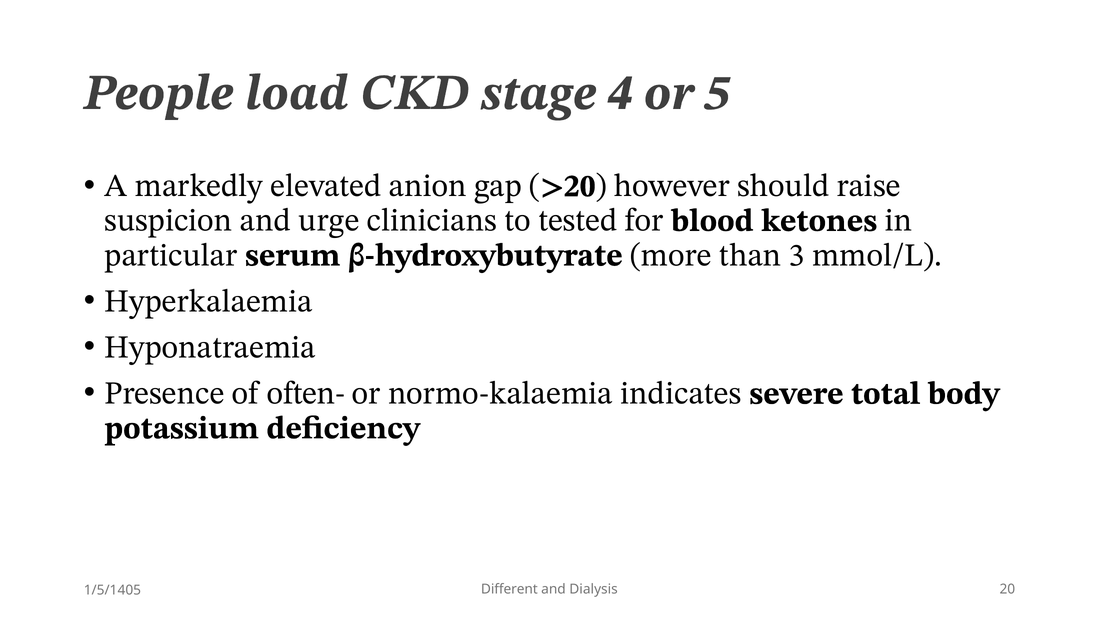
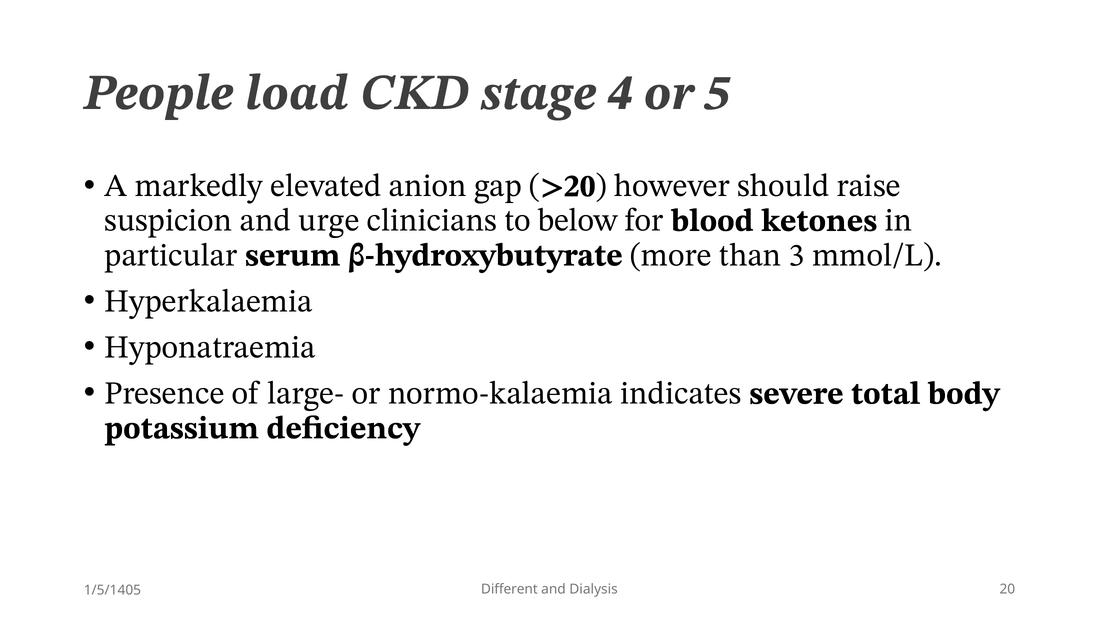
tested: tested -> below (578, 220)
often-: often- -> large- (306, 393)
